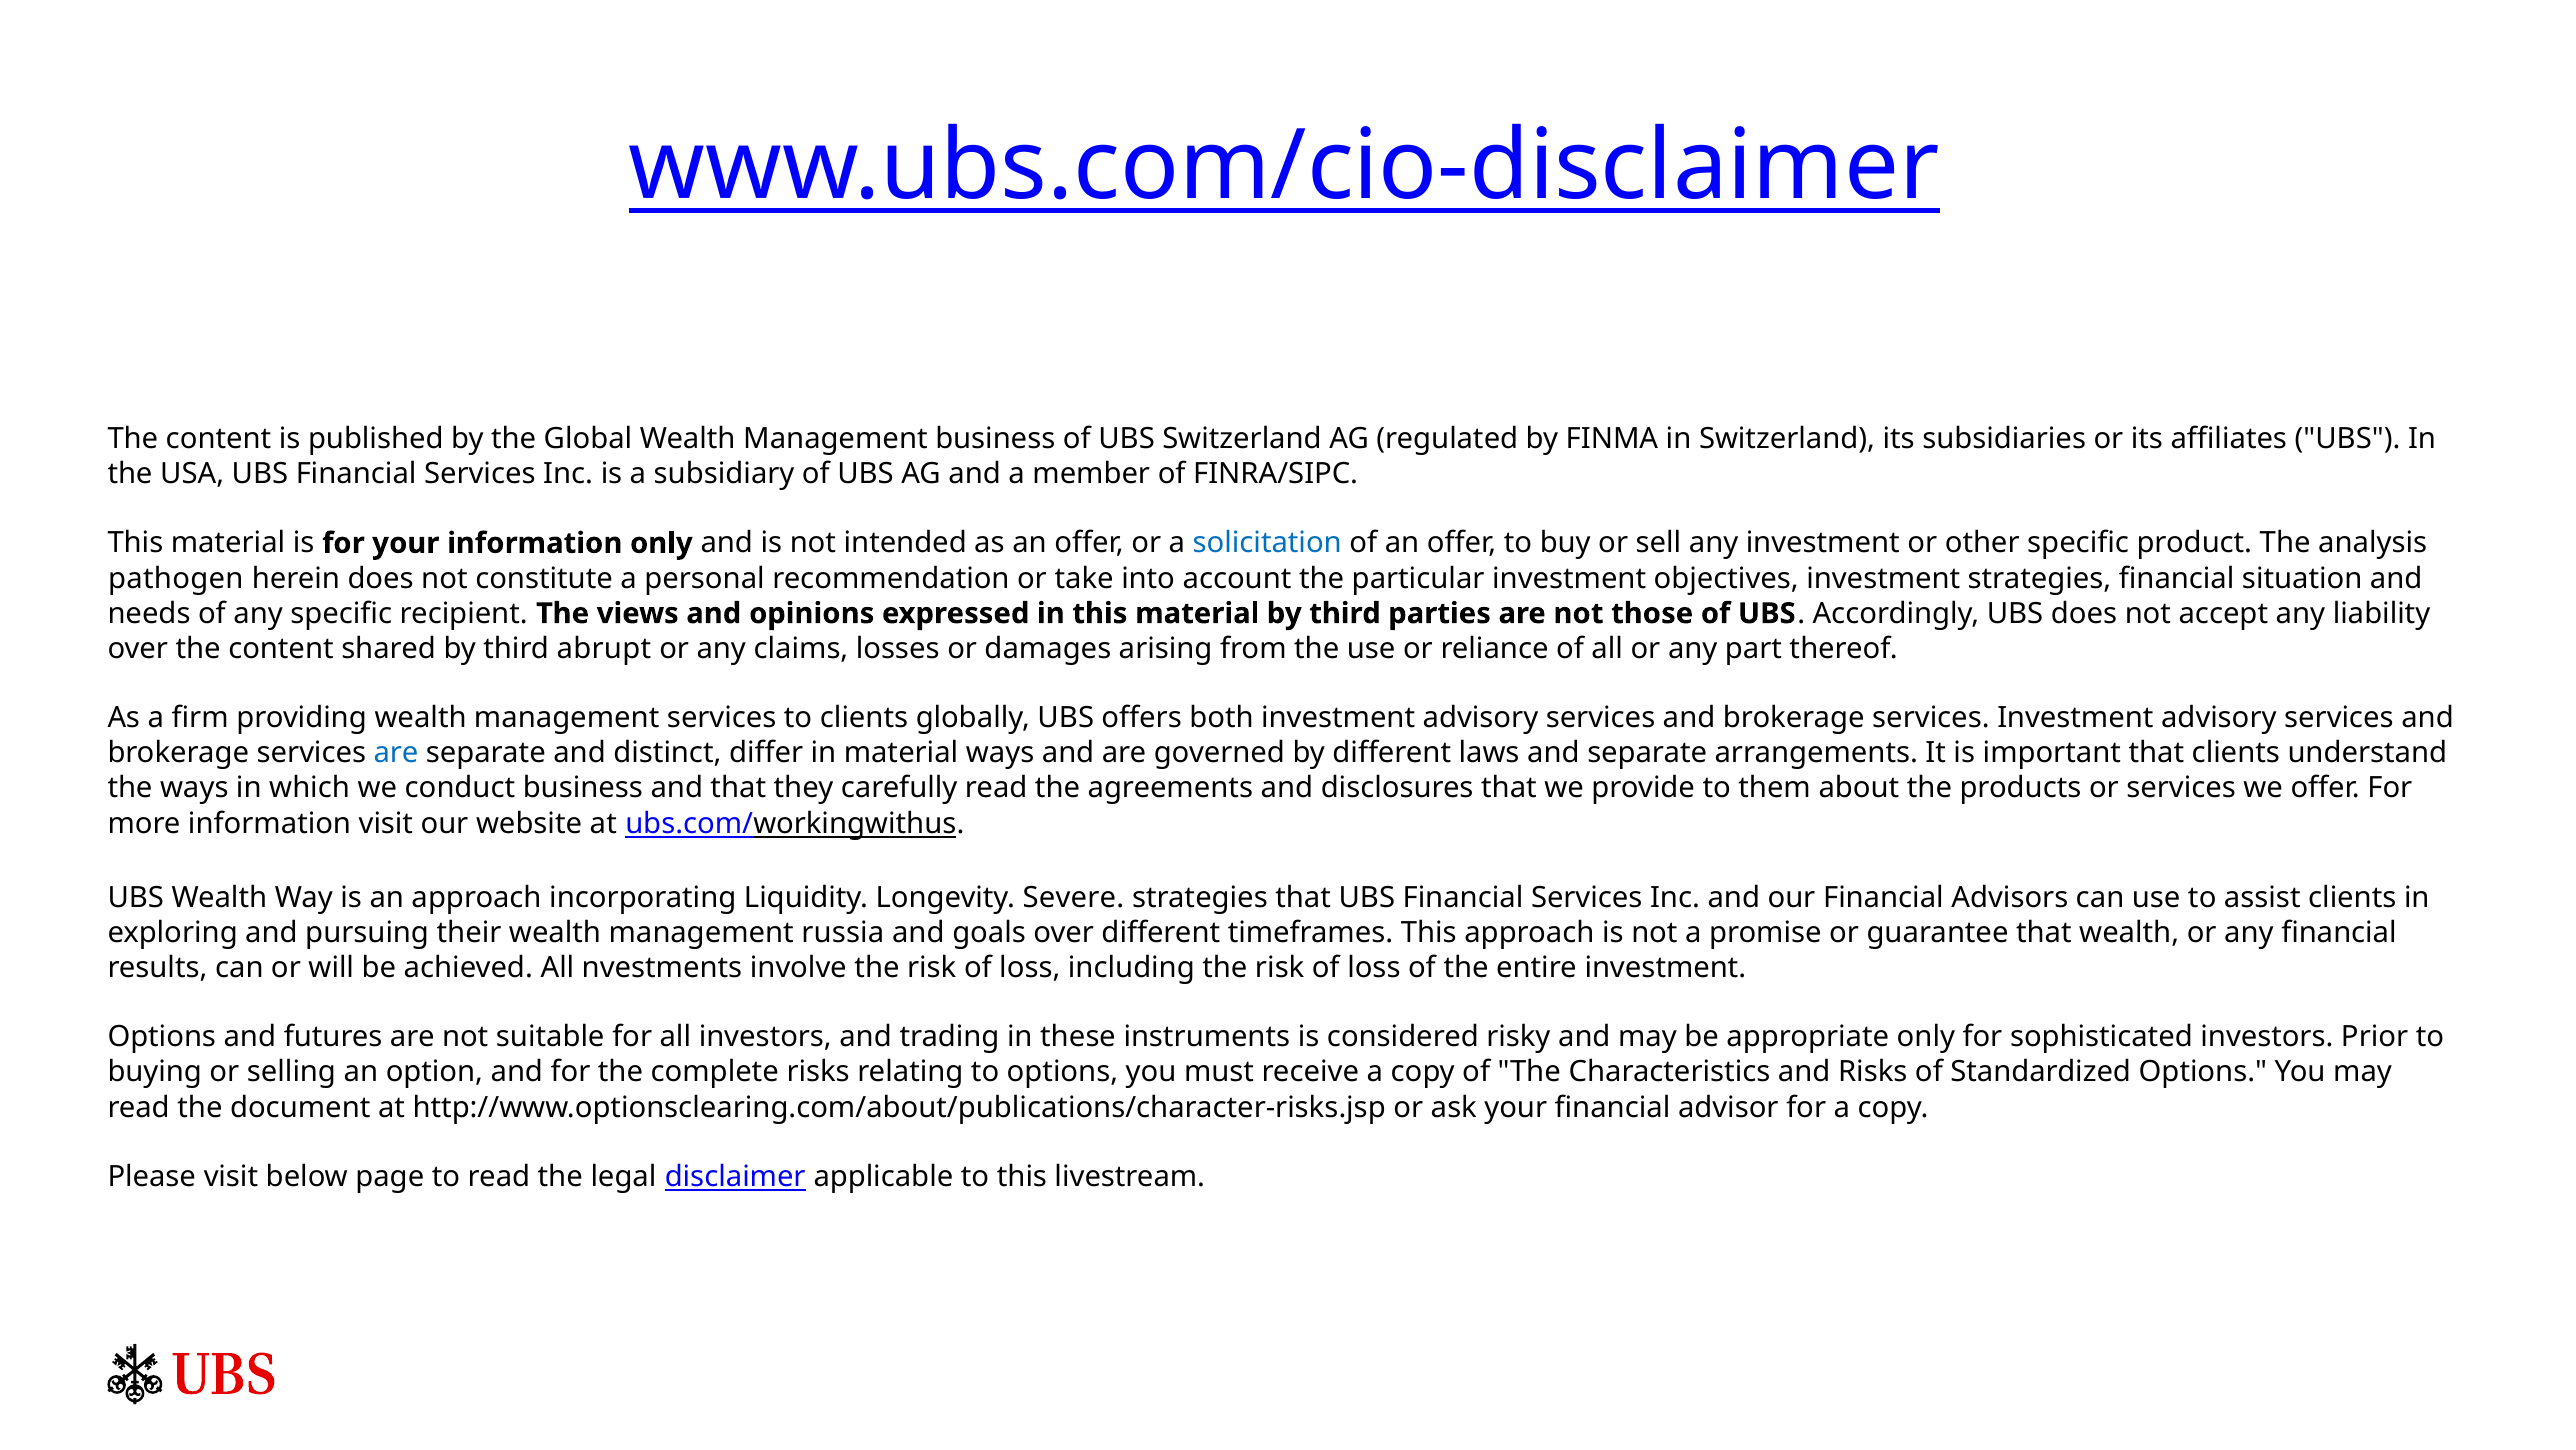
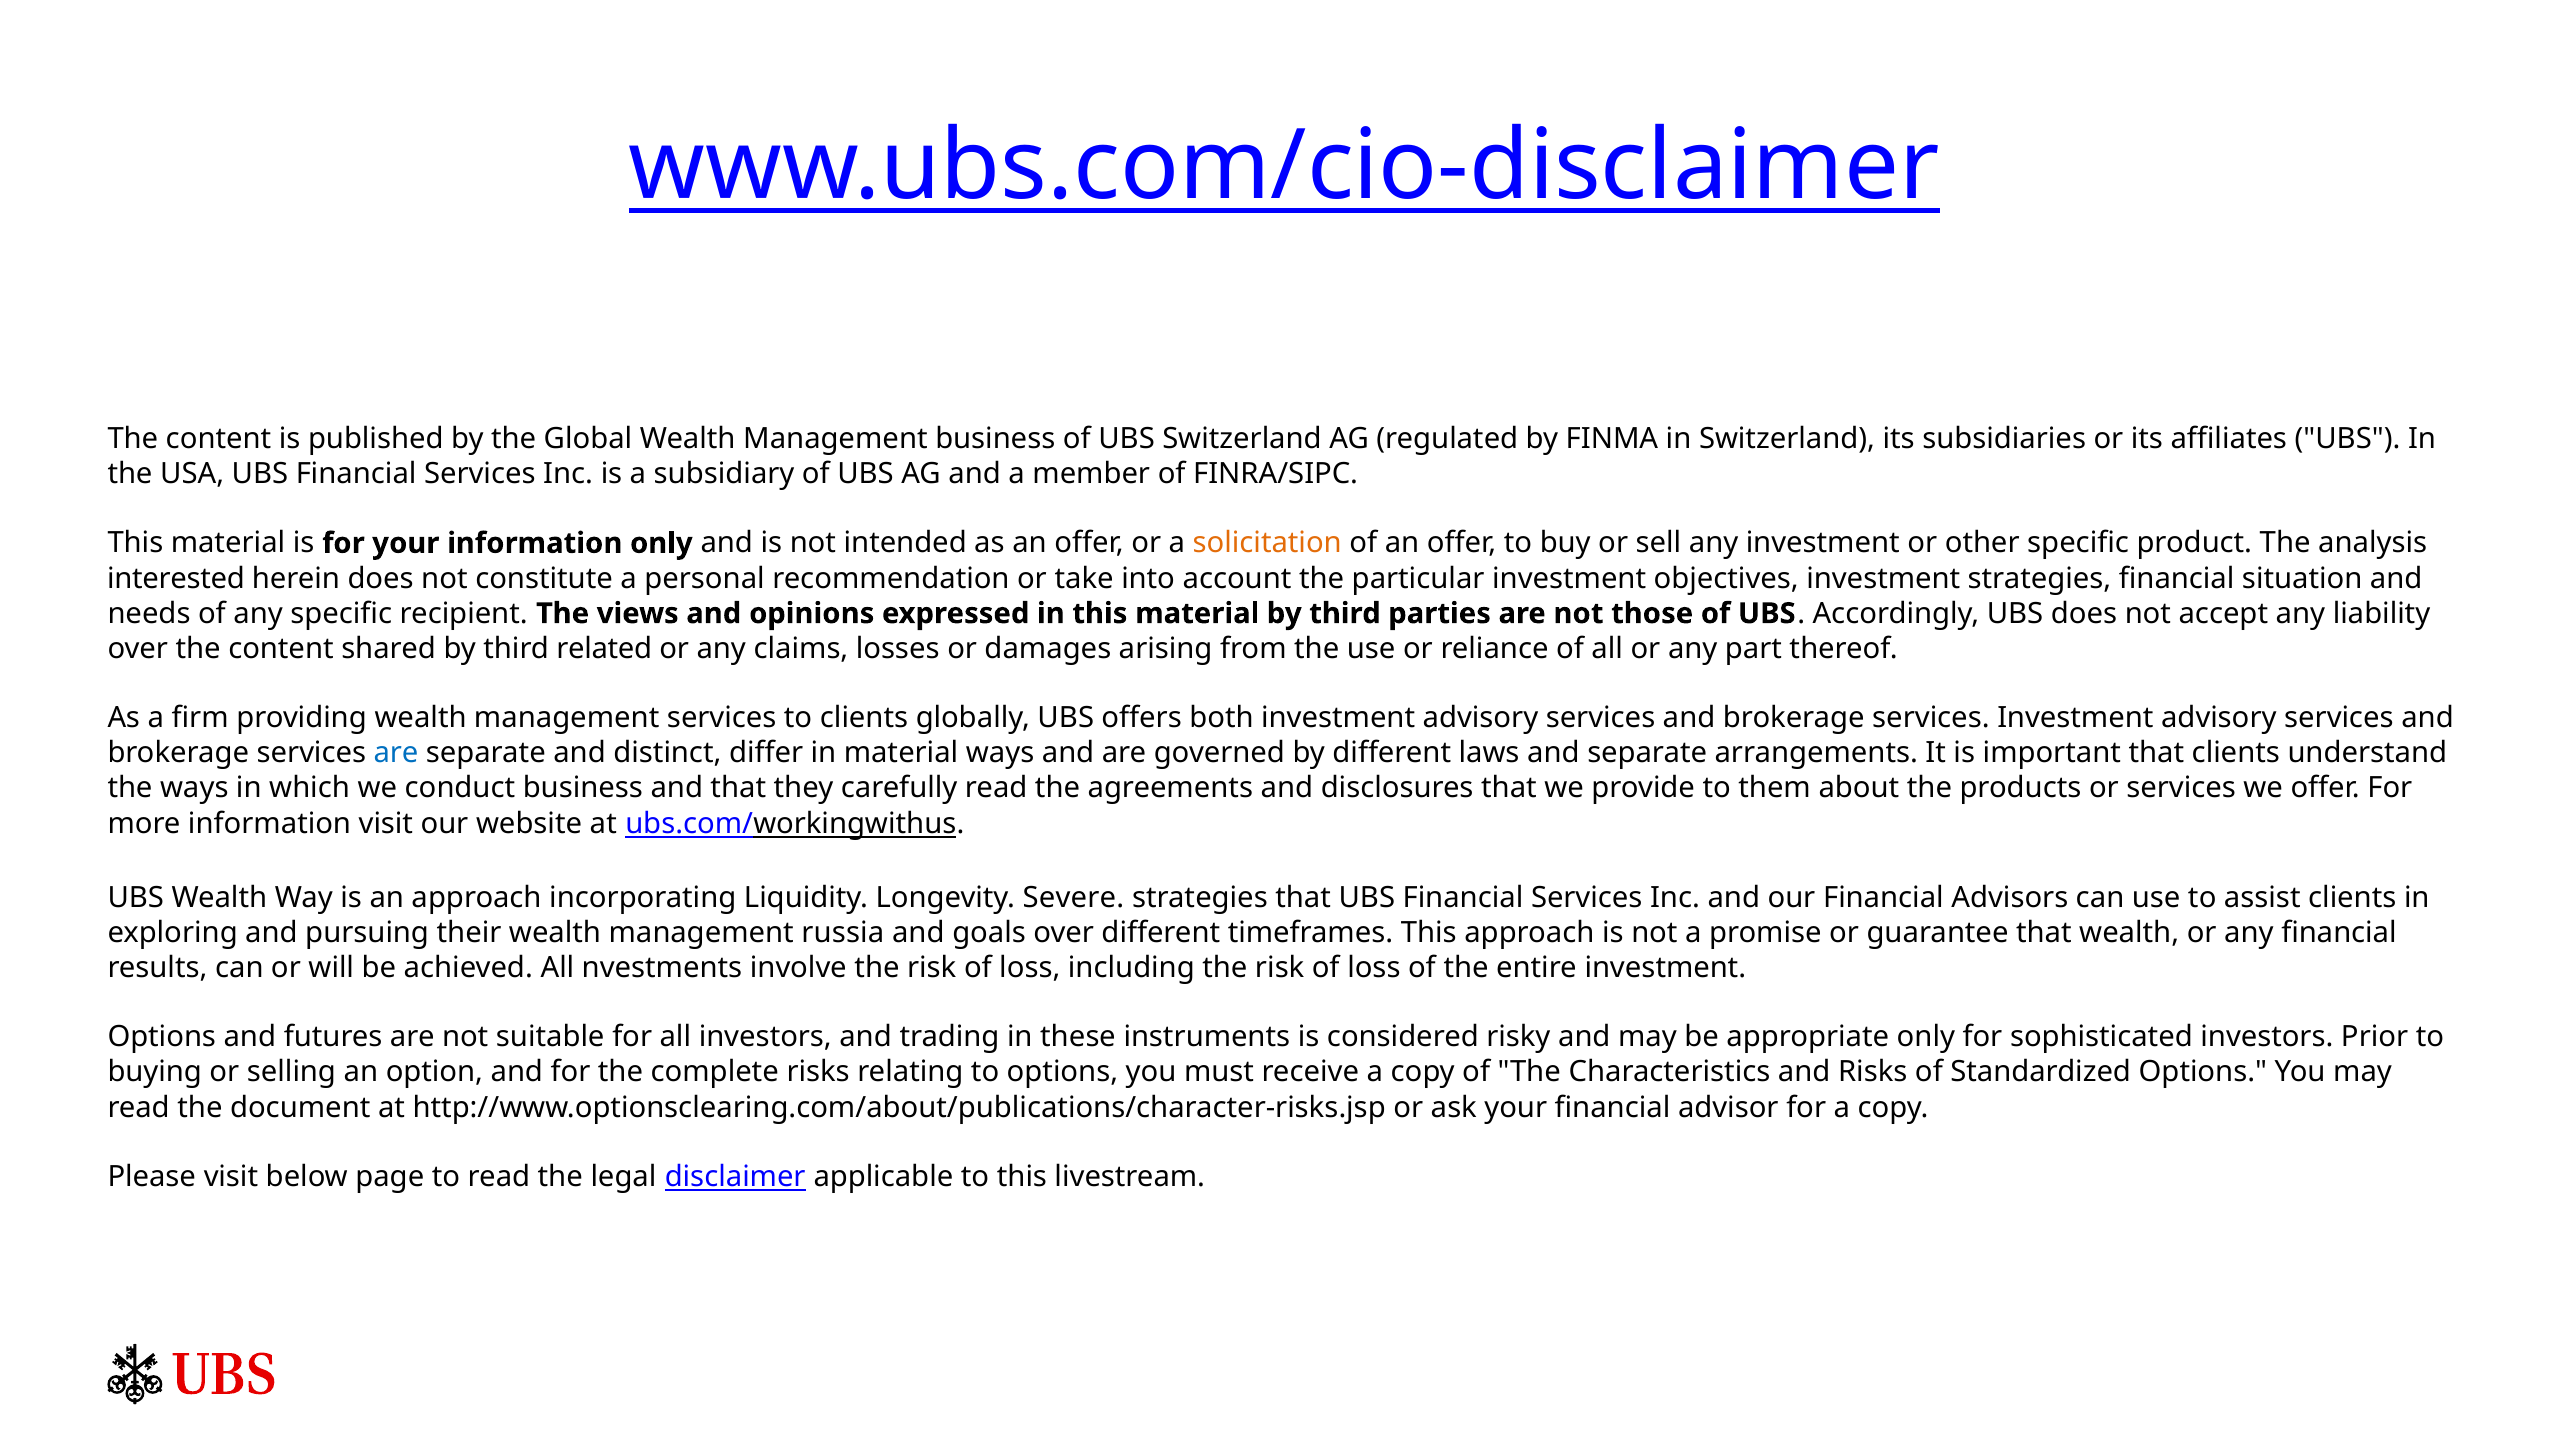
solicitation colour: blue -> orange (1267, 543)
pathogen: pathogen -> interested (176, 578)
abrupt: abrupt -> related (604, 649)
